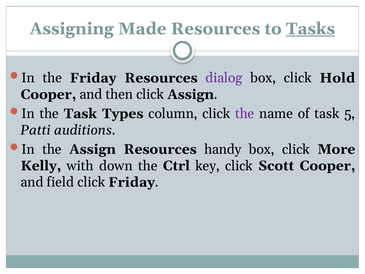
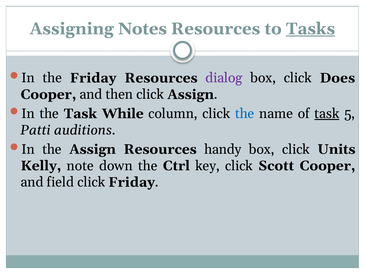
Made: Made -> Notes (142, 29)
Hold: Hold -> Does (337, 78)
Types: Types -> While (123, 114)
the colour: purple -> blue (245, 114)
task underline: none -> present (327, 114)
More: More -> Units (336, 149)
with: with -> note (80, 166)
